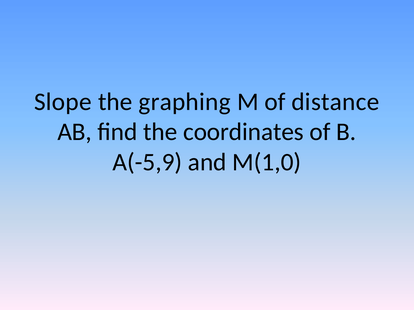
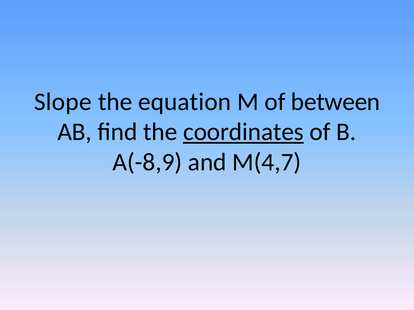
graphing: graphing -> equation (185, 102)
distance: distance -> between (336, 102)
coordinates underline: none -> present (243, 132)
A(-5,9: A(-5,9 -> A(-8,9 (147, 163)
M(1,0: M(1,0 -> M(4,7 (267, 163)
